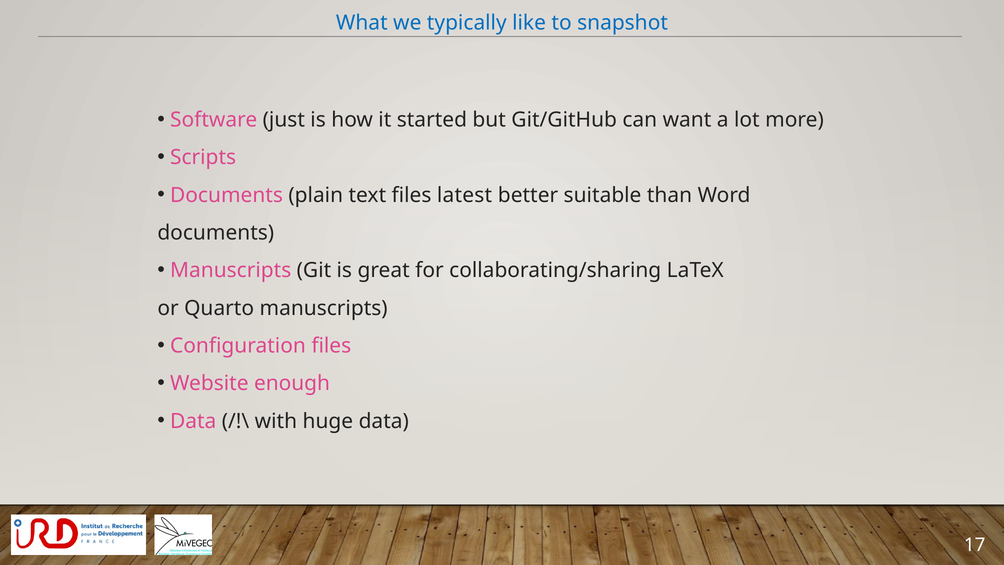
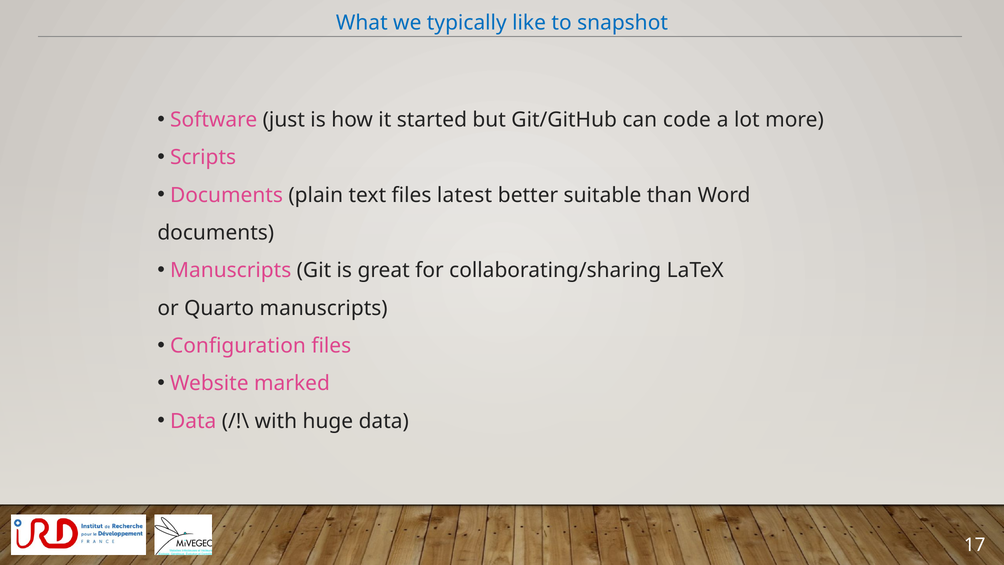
want: want -> code (687, 120)
enough: enough -> marked (292, 383)
